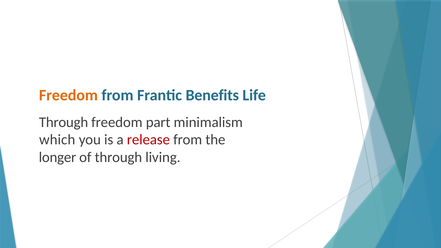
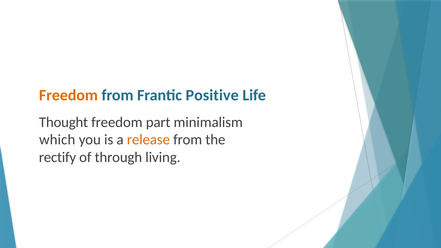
Benefits: Benefits -> Positive (212, 95)
Through: Through -> Thought (64, 122)
release colour: red -> orange (148, 140)
longer: longer -> rectify (57, 157)
